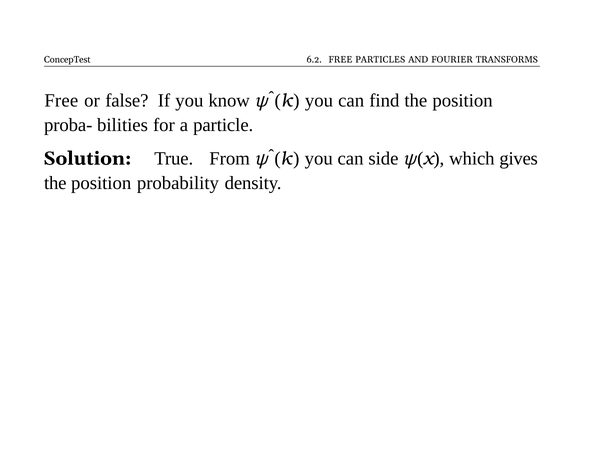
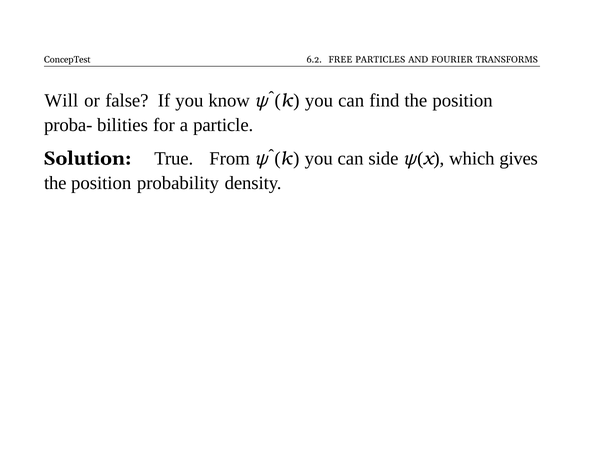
Free: Free -> Will (61, 101)
